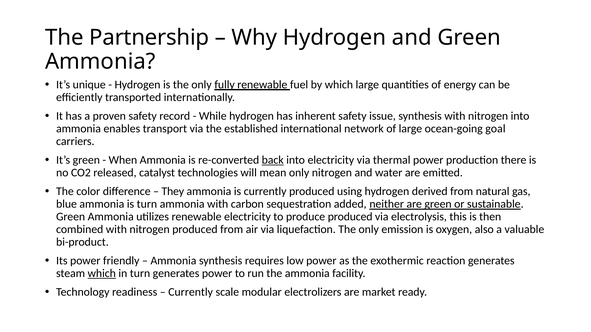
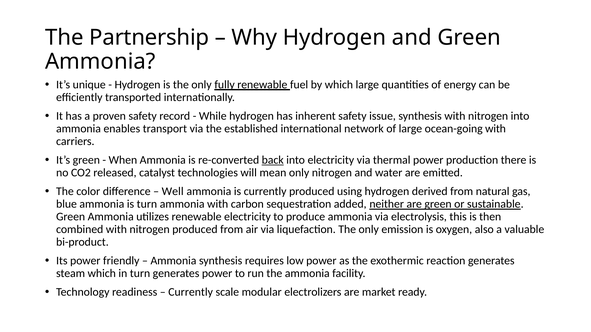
ocean-going goal: goal -> with (496, 129)
They: They -> Well (173, 192)
produce produced: produced -> ammonia (350, 217)
which underline: present -> none (102, 274)
